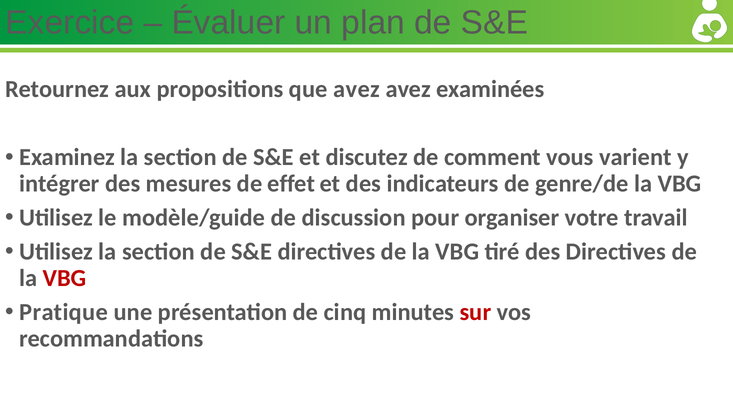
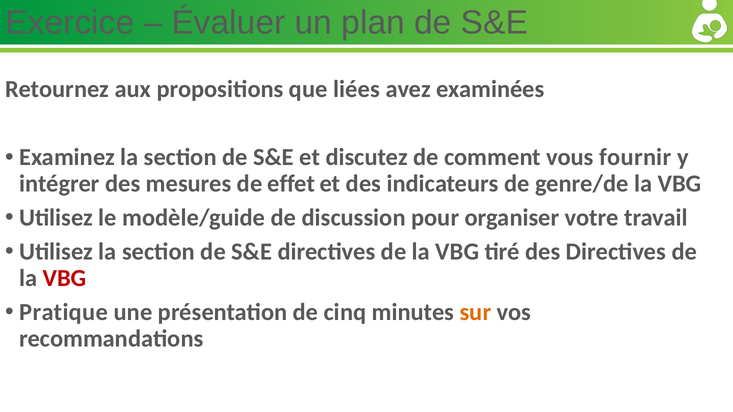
que avez: avez -> liées (357, 89)
varient: varient -> fournir (635, 157)
sur colour: red -> orange (475, 312)
